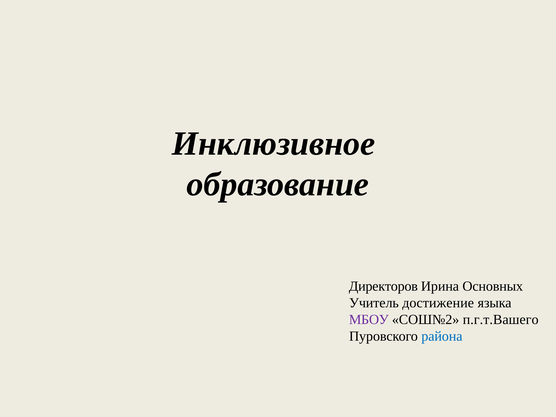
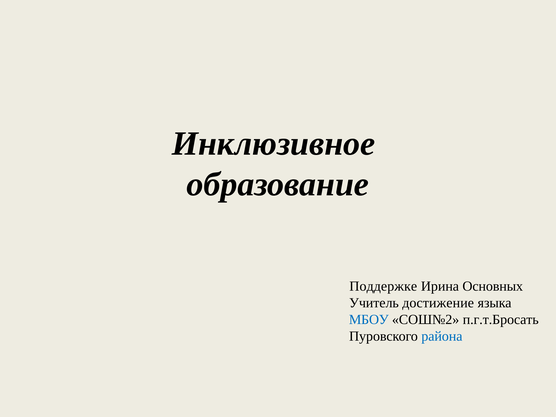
Директоров: Директоров -> Поддержке (383, 286)
МБОУ colour: purple -> blue (369, 320)
п.г.т.Вашего: п.г.т.Вашего -> п.г.т.Бросать (501, 320)
